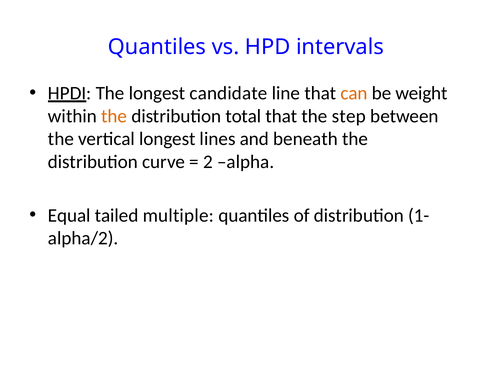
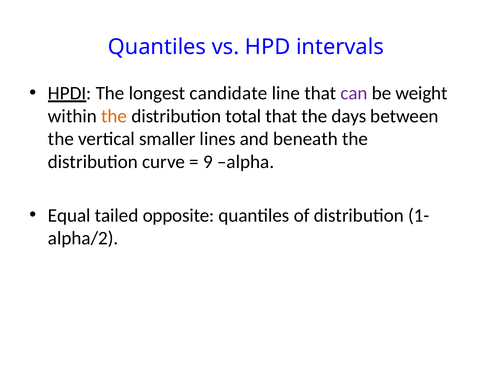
can colour: orange -> purple (354, 93)
step: step -> days (349, 116)
vertical longest: longest -> smaller (167, 139)
2: 2 -> 9 (208, 162)
multiple: multiple -> opposite (179, 215)
